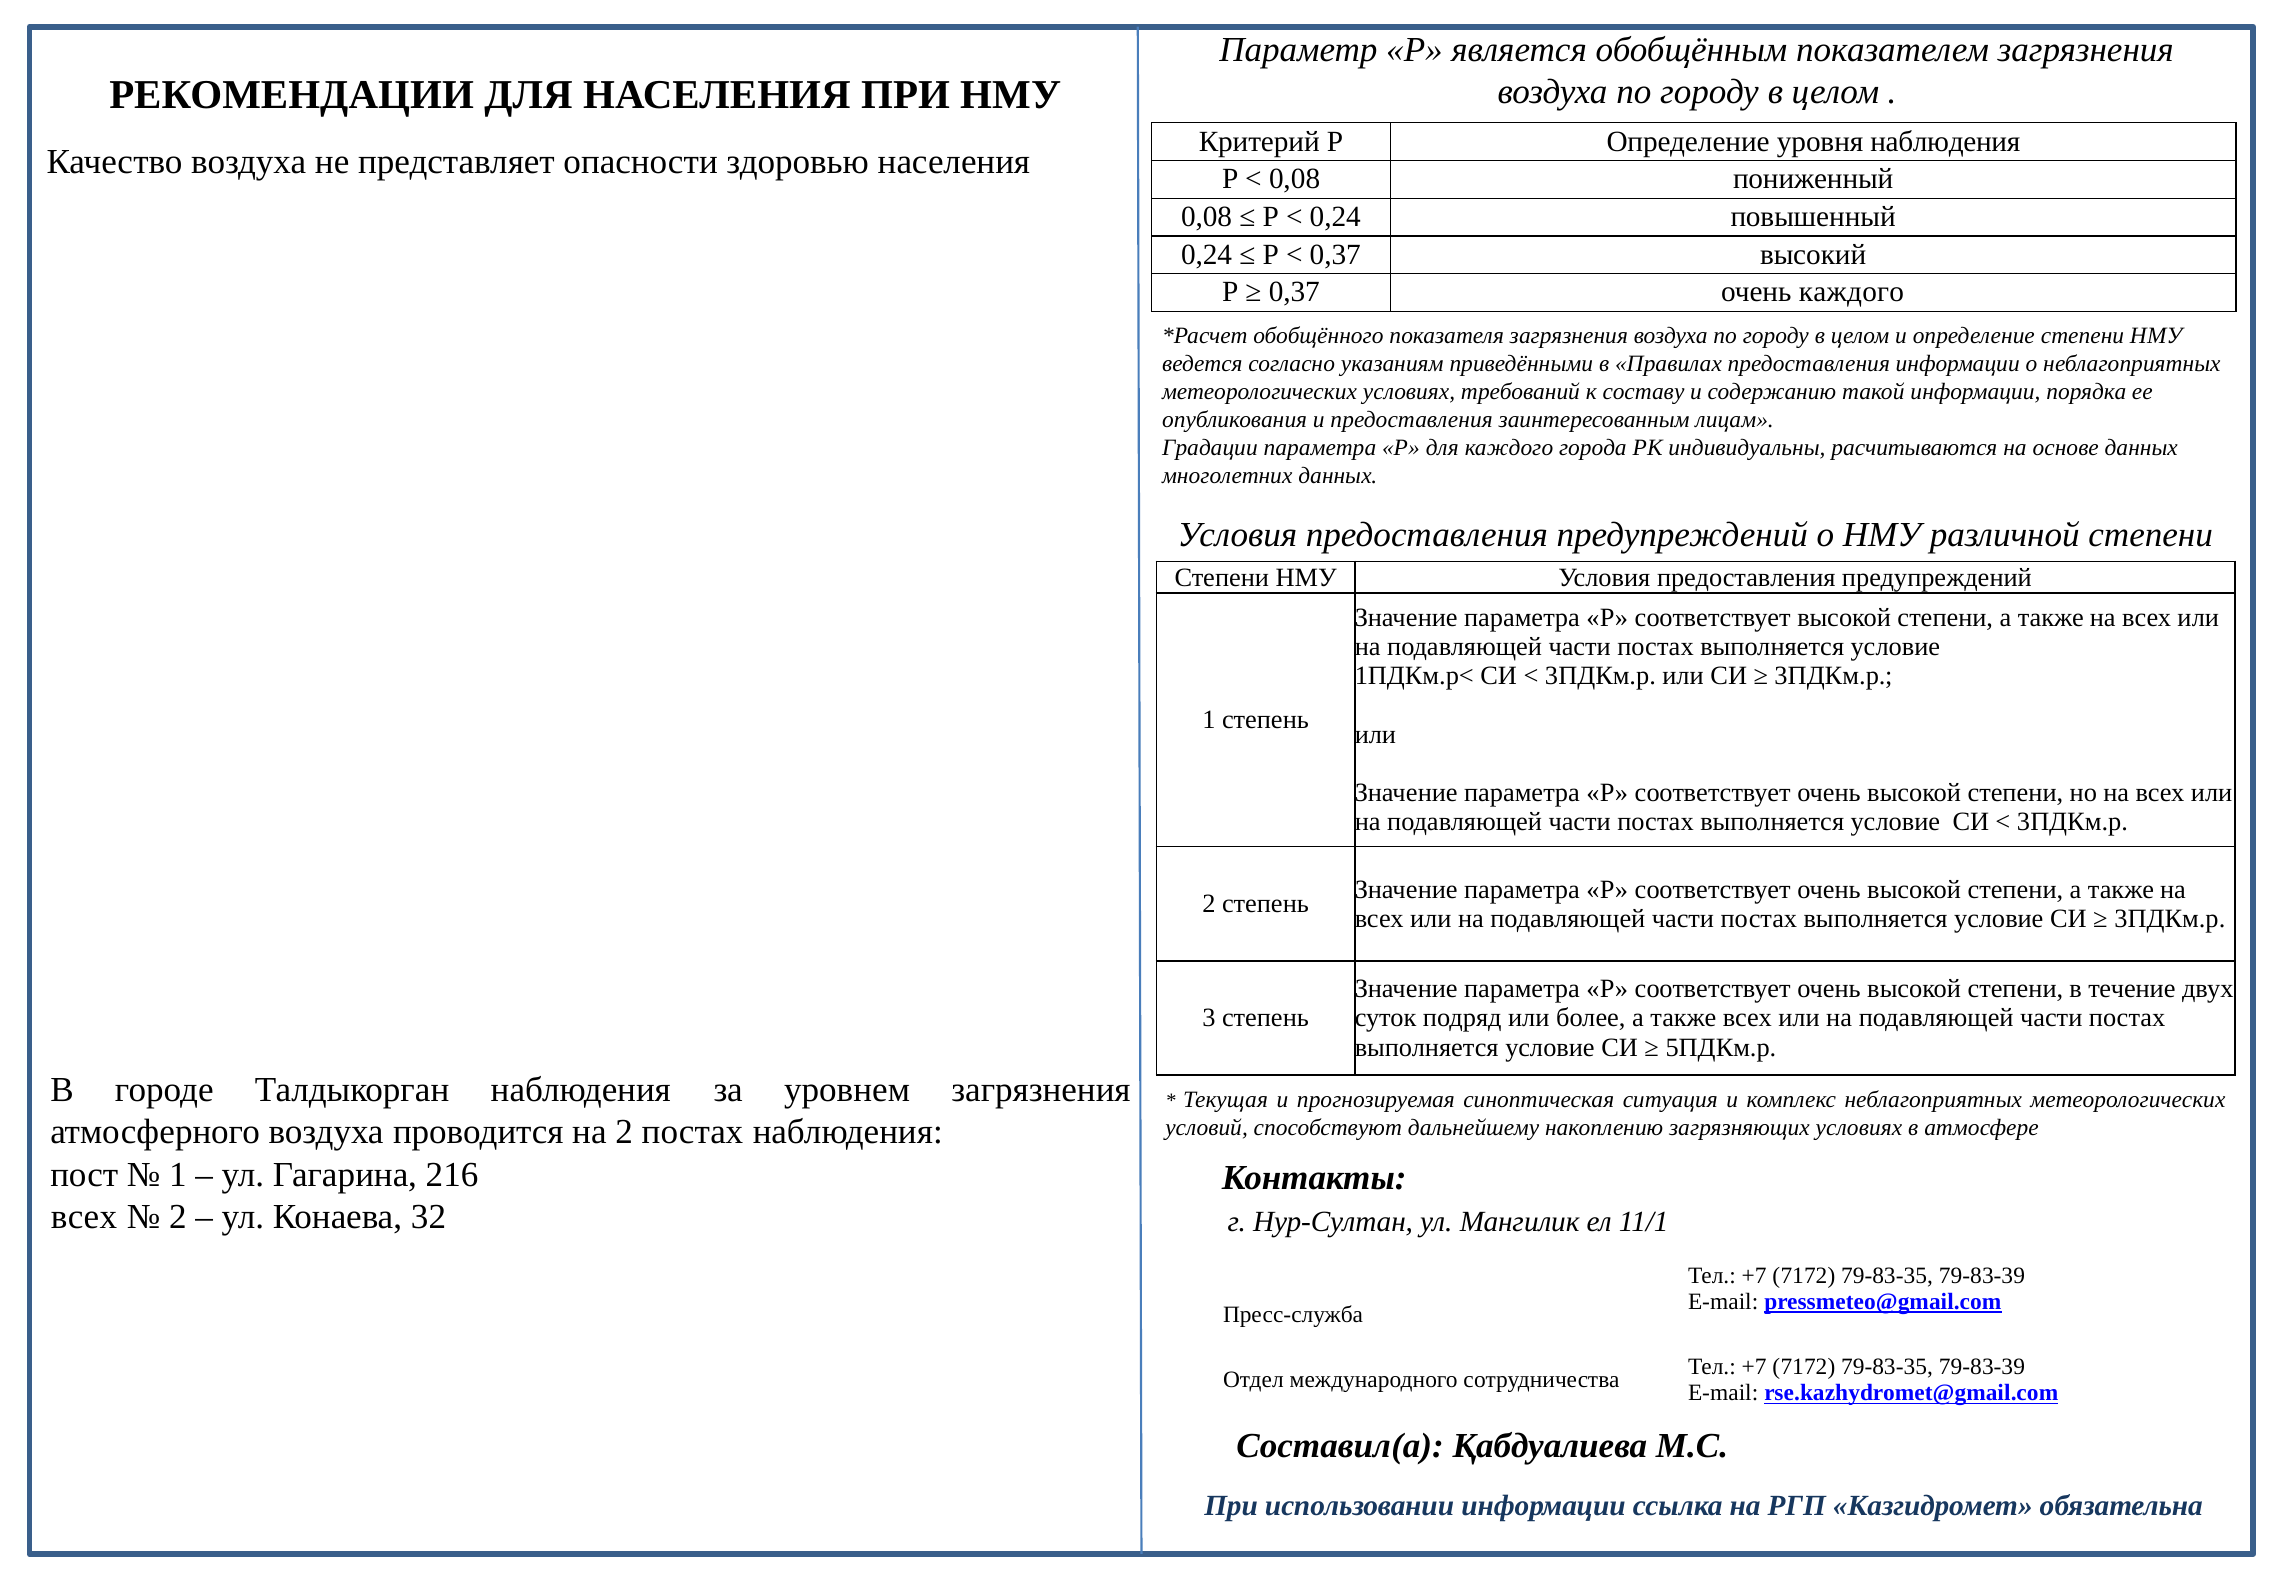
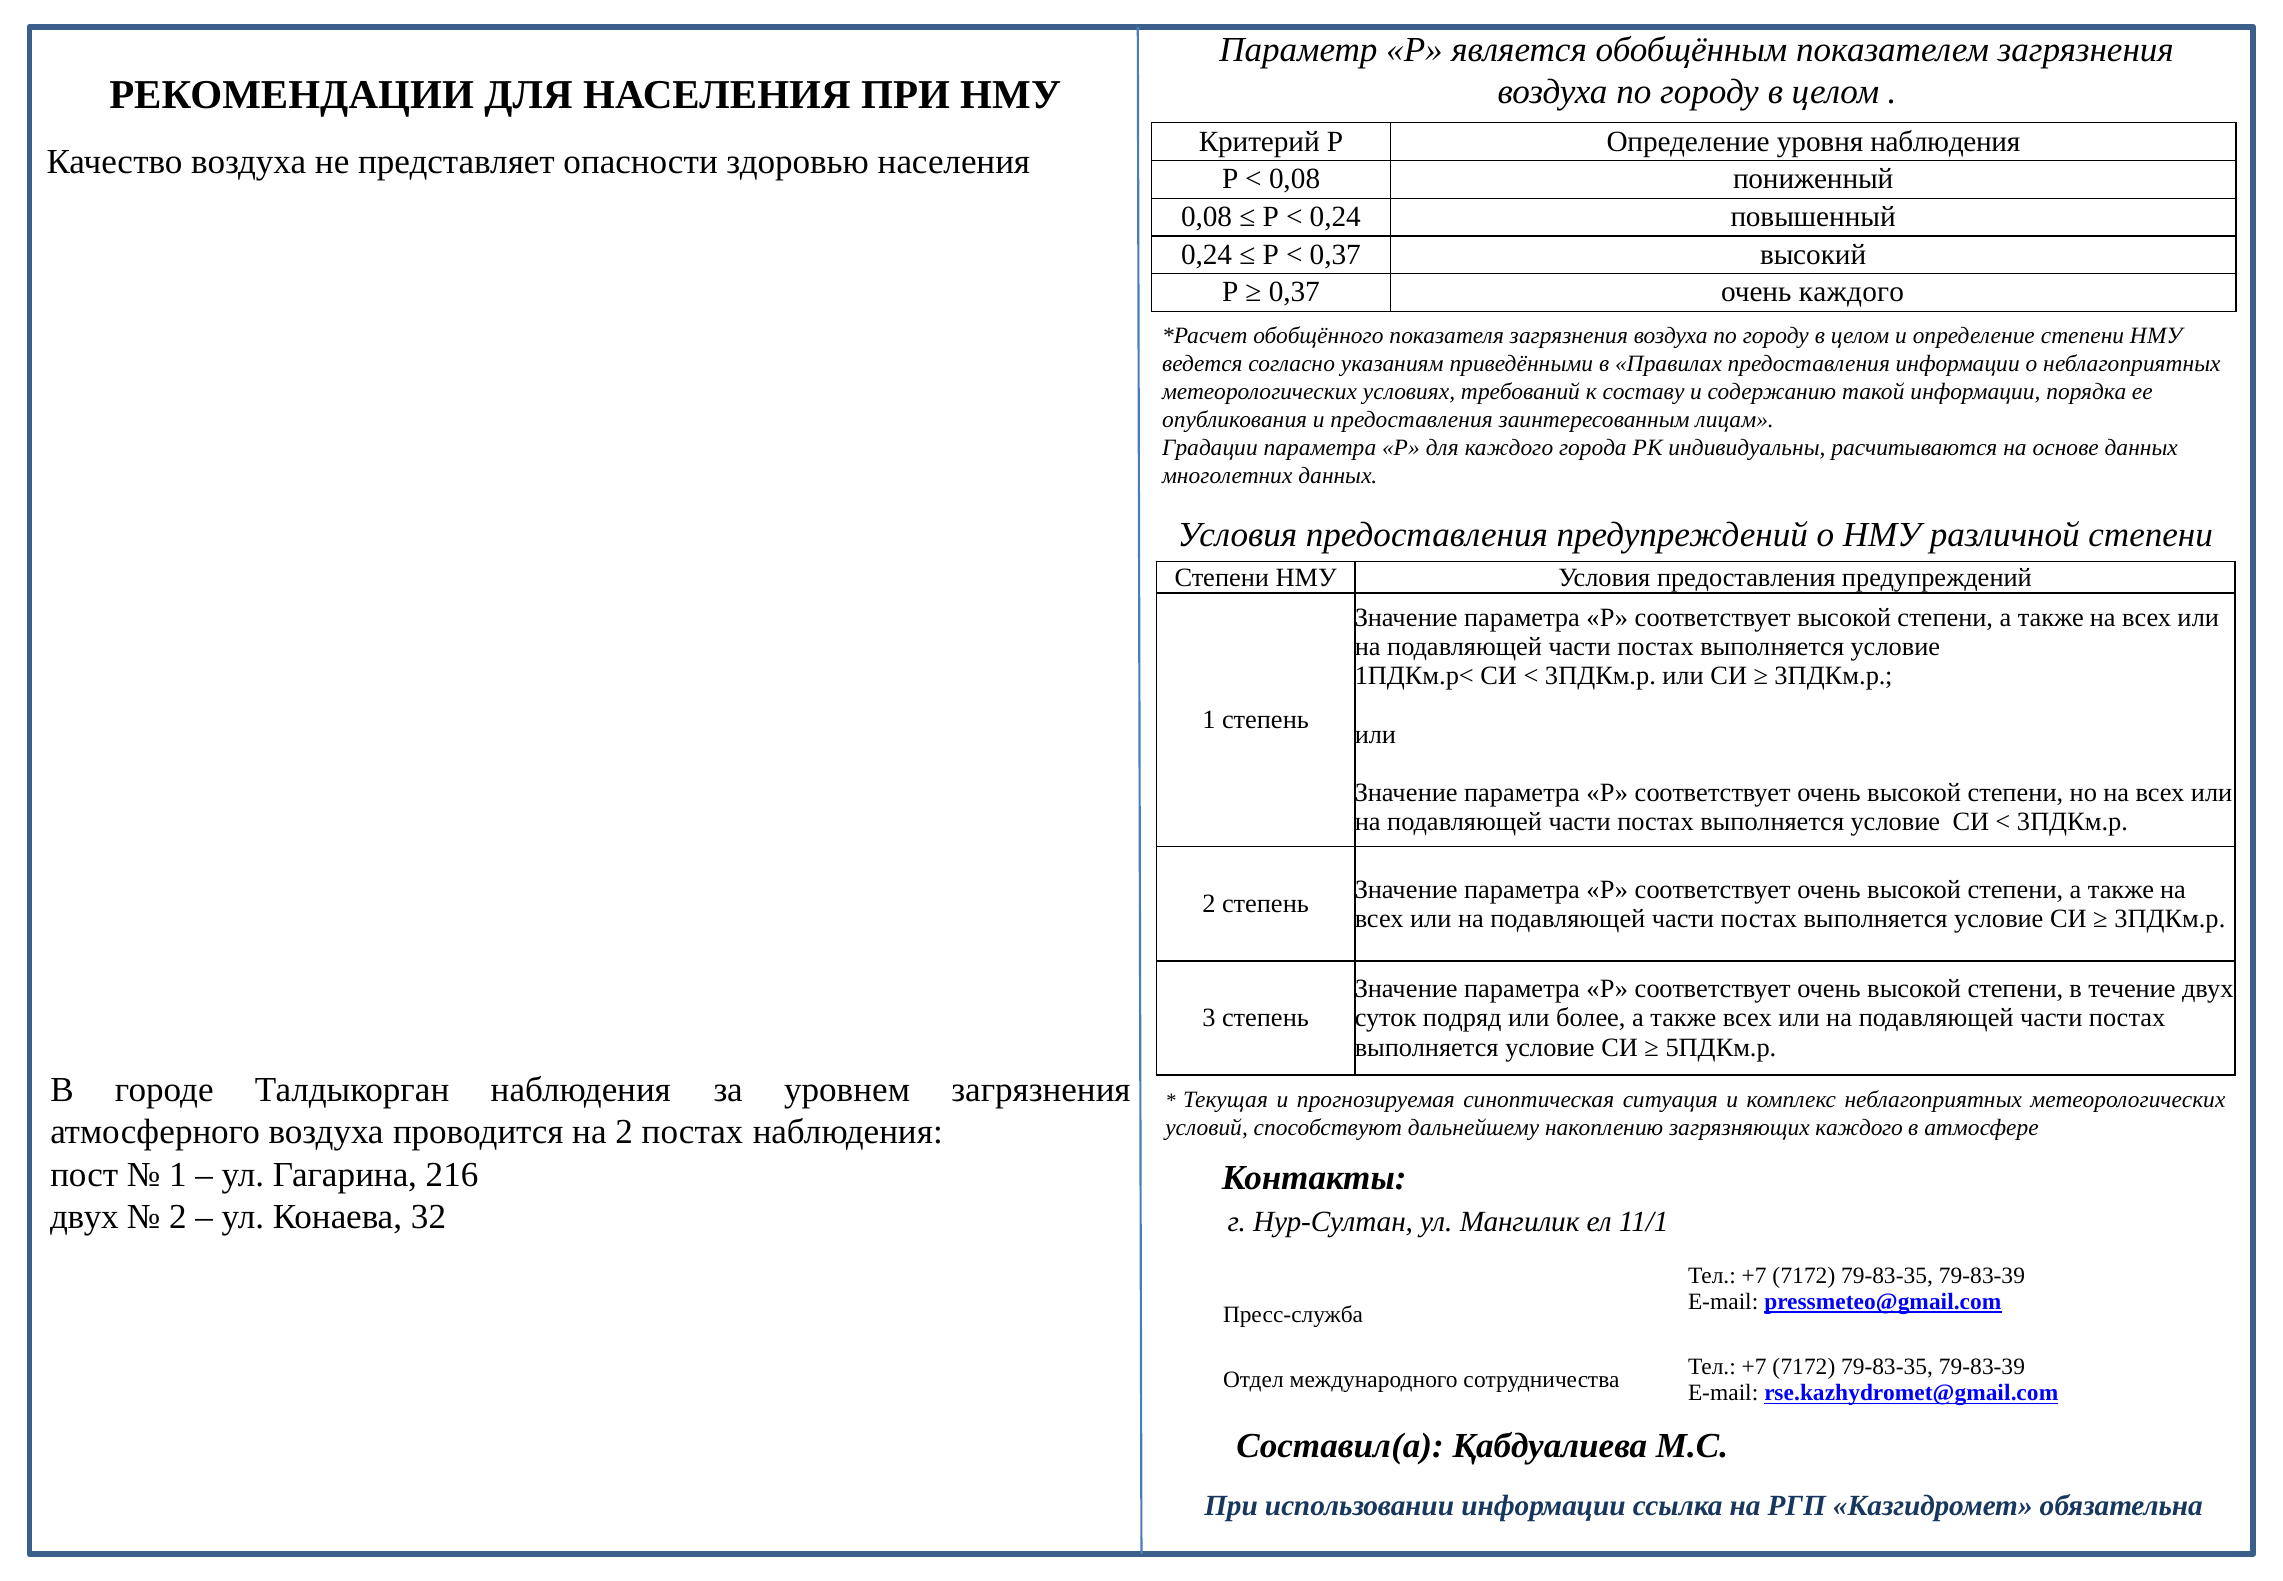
загрязняющих условиях: условиях -> каждого (1859, 1128)
всех: всех -> двух (84, 1216)
